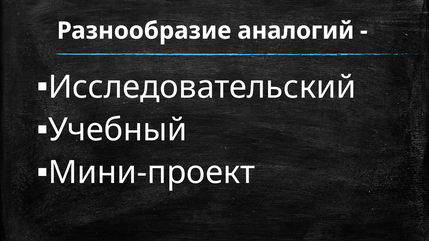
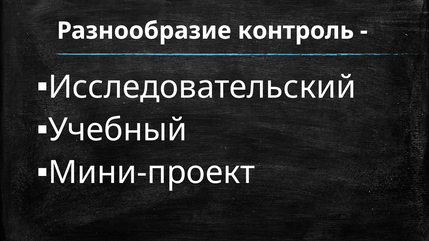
аналогий: аналогий -> контроль (296, 31)
